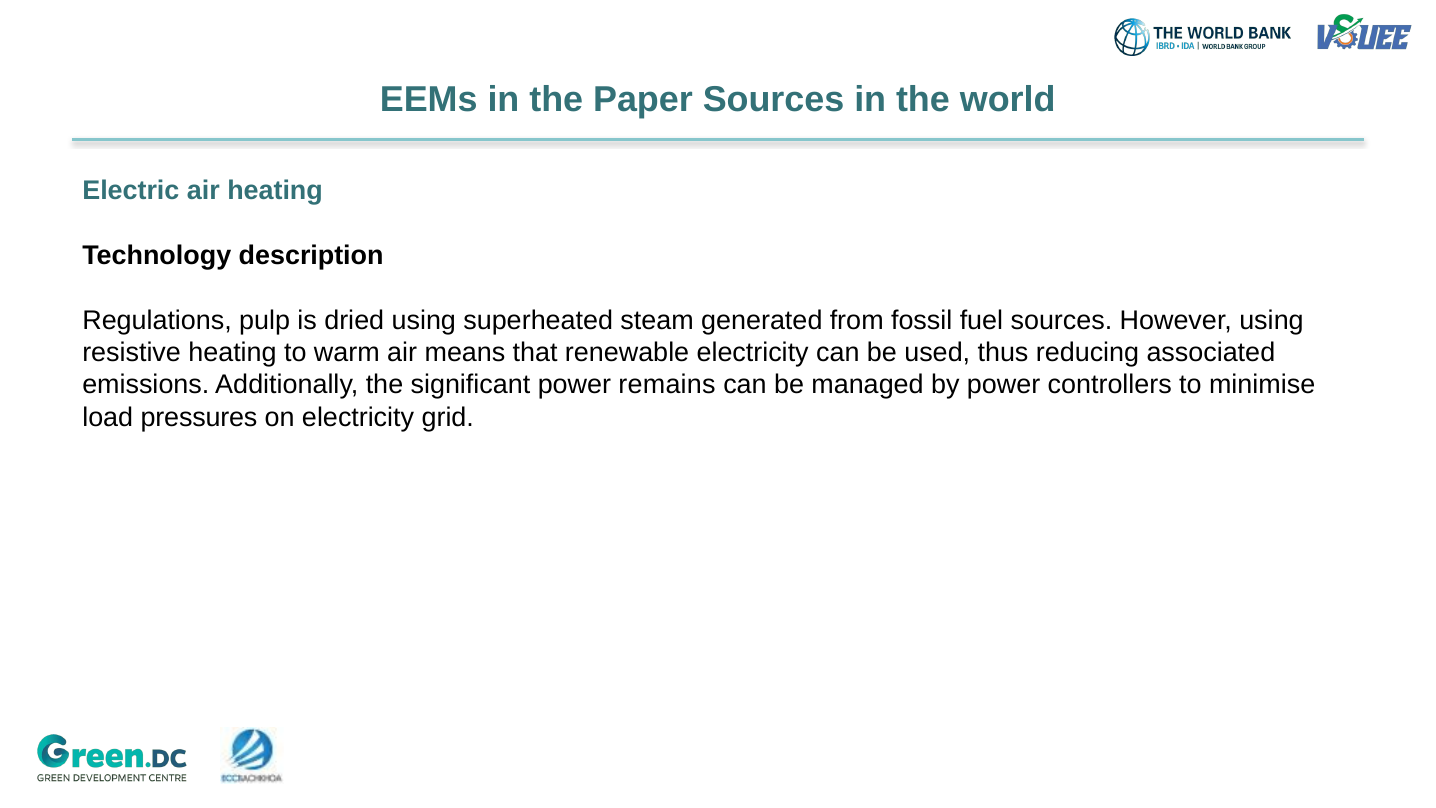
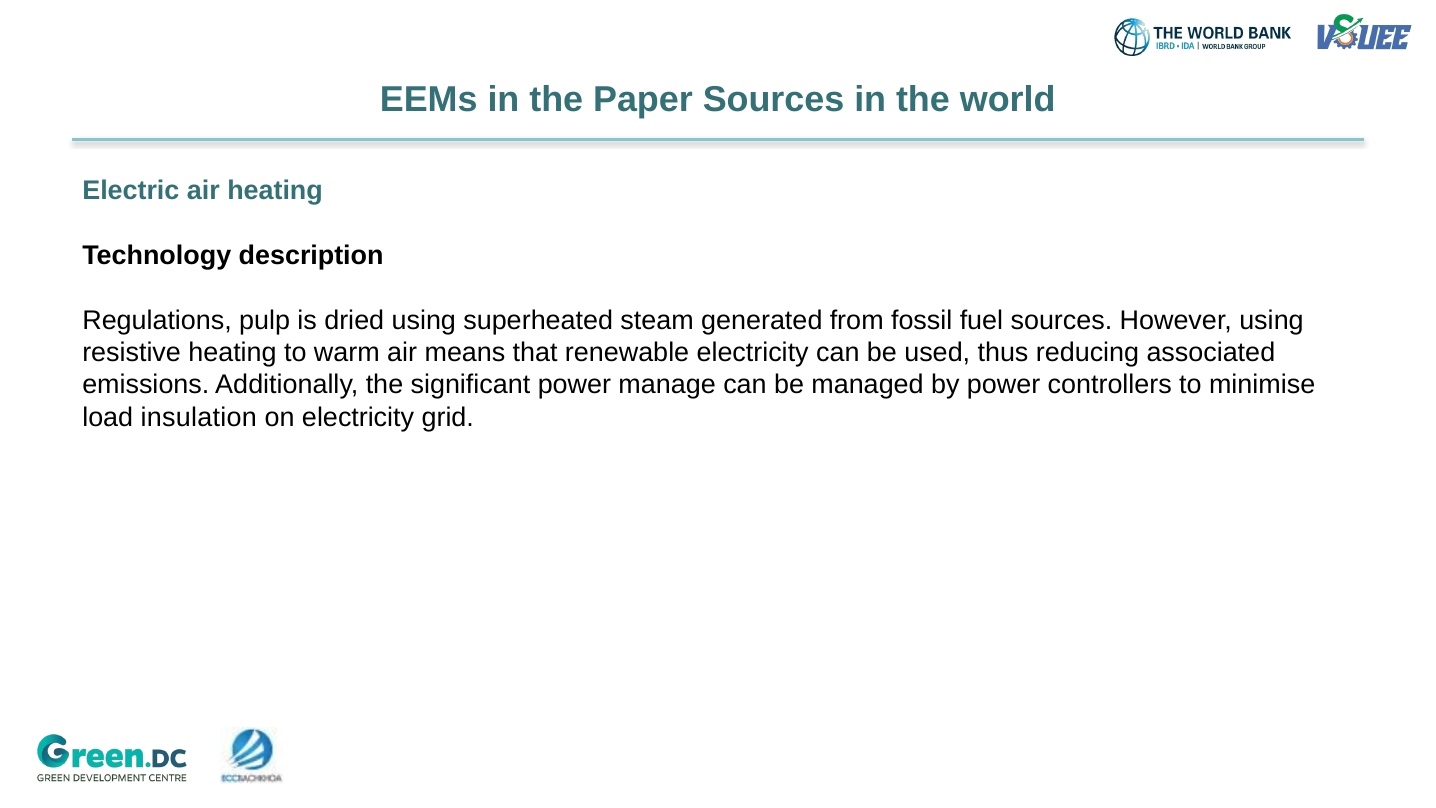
remains: remains -> manage (667, 385)
pressures: pressures -> insulation (199, 417)
